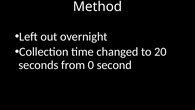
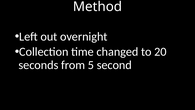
0: 0 -> 5 (91, 65)
